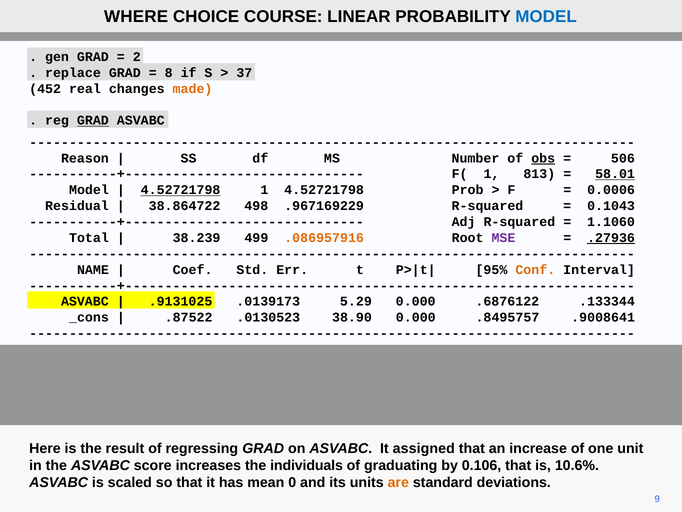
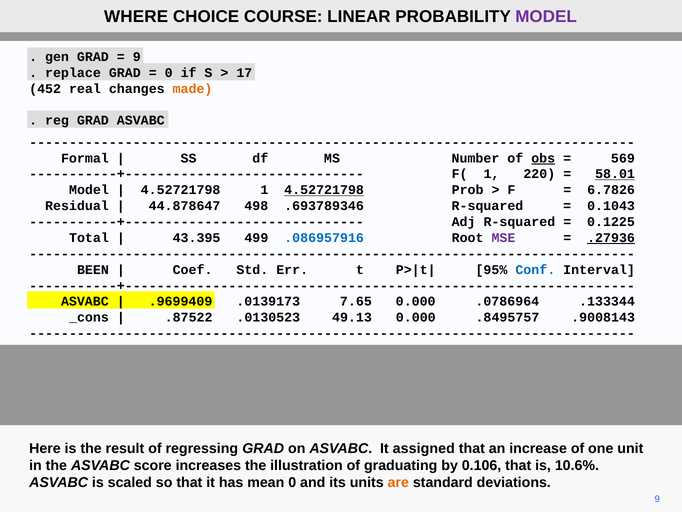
MODEL colour: blue -> purple (546, 17)
2: 2 -> 9 (137, 57)
8: 8 -> 0 (169, 73)
37: 37 -> 17 (244, 73)
GRAD underline: present -> none (93, 120)
Reason: Reason -> Formal (85, 158)
506: 506 -> 569 (623, 158)
813: 813 -> 220 (539, 174)
4.52721798 underline: present -> none (181, 190)
4.52721798 underline: none -> present (324, 190)
0.0006: 0.0006 -> 6.7826 (611, 190)
38.864722: 38.864722 -> 44.878647 (185, 206)
.967169229: .967169229 -> .693789346 (324, 206)
1.1060: 1.1060 -> 0.1225 (611, 222)
38.239: 38.239 -> 43.395 (197, 238)
.086957916 colour: orange -> blue (324, 238)
NAME: NAME -> BEEN (93, 269)
Conf colour: orange -> blue (535, 269)
.9131025: .9131025 -> .9699409 (181, 301)
5.29: 5.29 -> 7.65 (356, 301)
.6876122: .6876122 -> .0786964 (507, 301)
38.90: 38.90 -> 49.13 (352, 317)
.9008641: .9008641 -> .9008143 (603, 317)
individuals: individuals -> illustration (306, 465)
